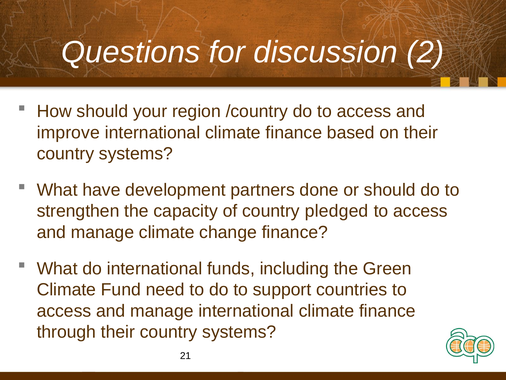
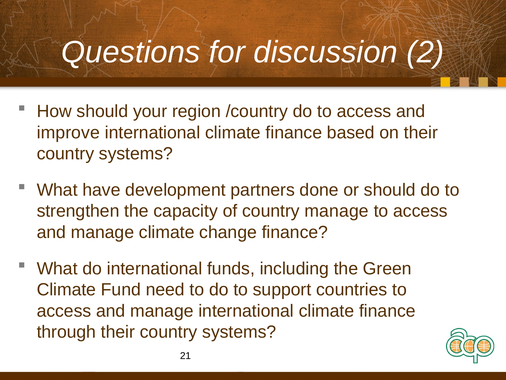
country pledged: pledged -> manage (337, 211)
